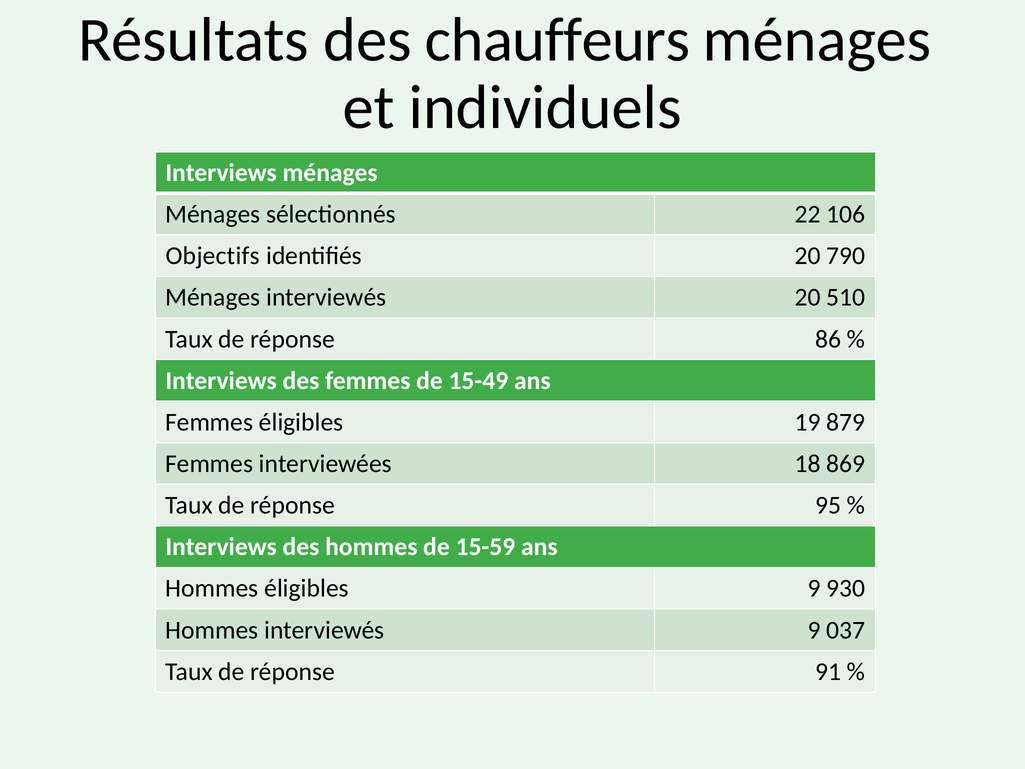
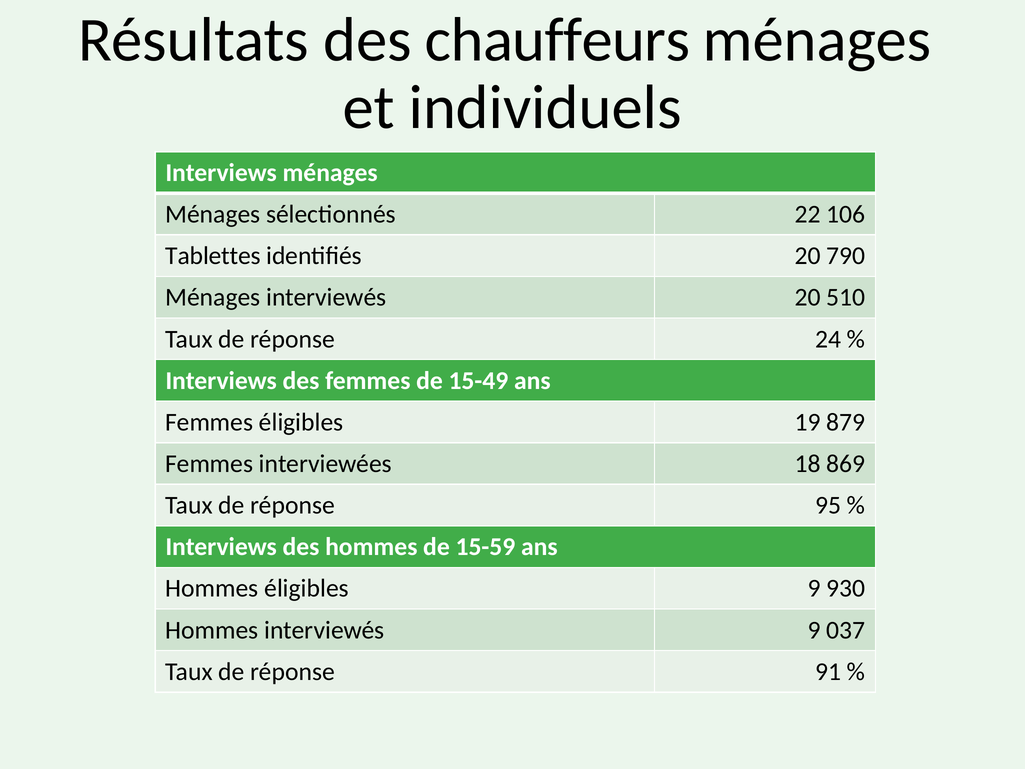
Objectifs: Objectifs -> Tablettes (213, 256)
86: 86 -> 24 (828, 339)
